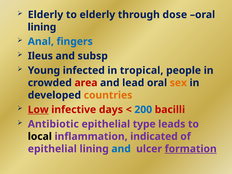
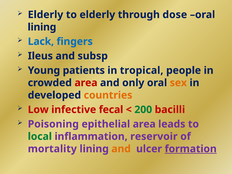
Anal: Anal -> Lack (41, 42)
infected: infected -> patients (84, 70)
lead: lead -> only (133, 83)
Low underline: present -> none (38, 110)
days: days -> fecal (111, 110)
200 colour: blue -> green (143, 110)
Antibiotic: Antibiotic -> Poisoning (53, 124)
epithelial type: type -> area (144, 124)
local colour: black -> green (40, 136)
indicated: indicated -> reservoir (154, 136)
epithelial: epithelial -> mortality (52, 149)
and colour: blue -> orange (121, 149)
